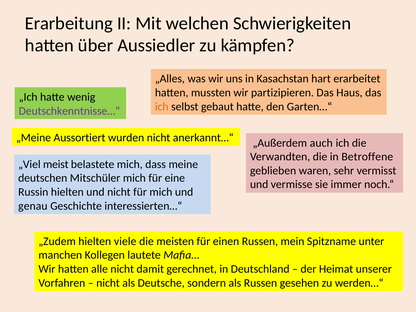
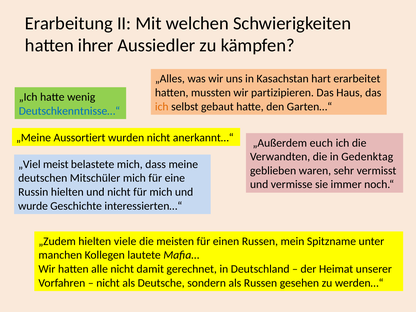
über: über -> ihrer (96, 46)
Deutschkenntnisse…“ colour: purple -> blue (69, 111)
auch: auch -> euch (321, 143)
Betroffene: Betroffene -> Gedenktag (367, 157)
genau: genau -> wurde (33, 206)
